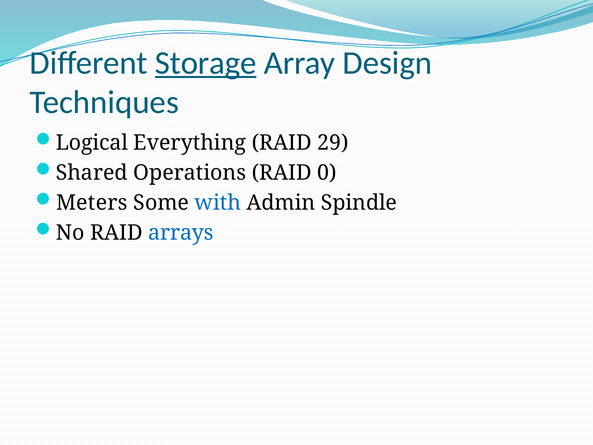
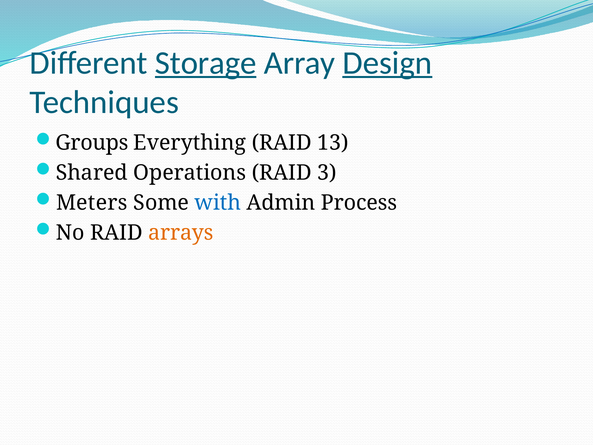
Design underline: none -> present (387, 63)
Logical: Logical -> Groups (92, 143)
29: 29 -> 13 (333, 143)
0: 0 -> 3 (327, 173)
Spindle: Spindle -> Process (359, 203)
arrays colour: blue -> orange (181, 233)
